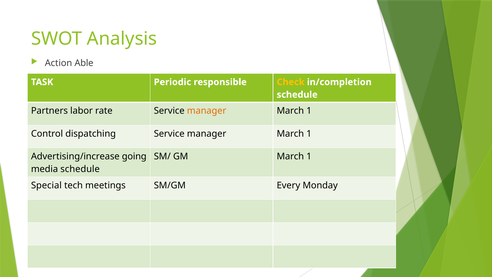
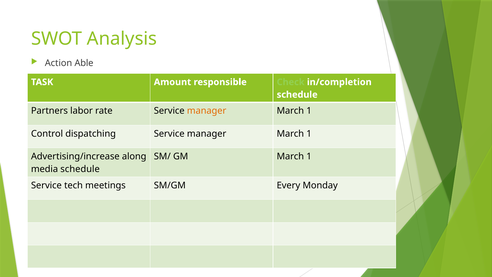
Periodic: Periodic -> Amount (173, 82)
Check colour: yellow -> light green (291, 82)
going: going -> along (134, 156)
Special: Special -> Service (46, 185)
